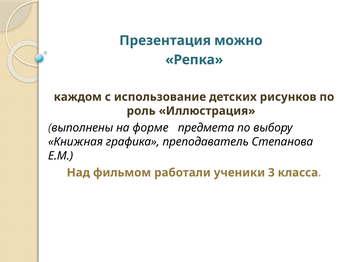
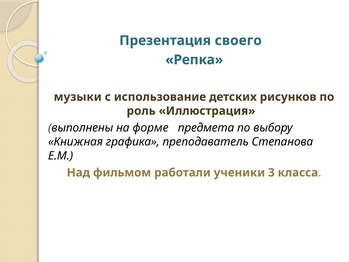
можно: можно -> своего (238, 41)
каждом: каждом -> музыки (78, 97)
